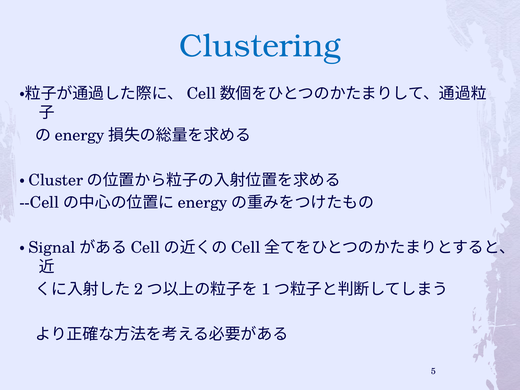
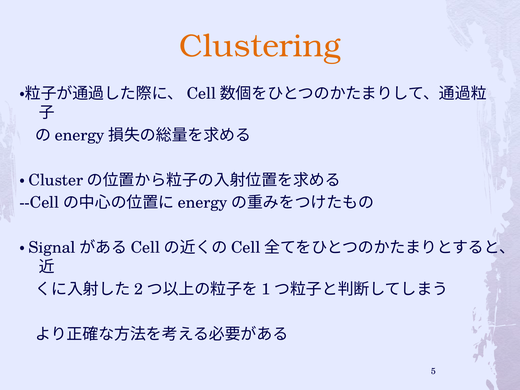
Clustering colour: blue -> orange (260, 46)
